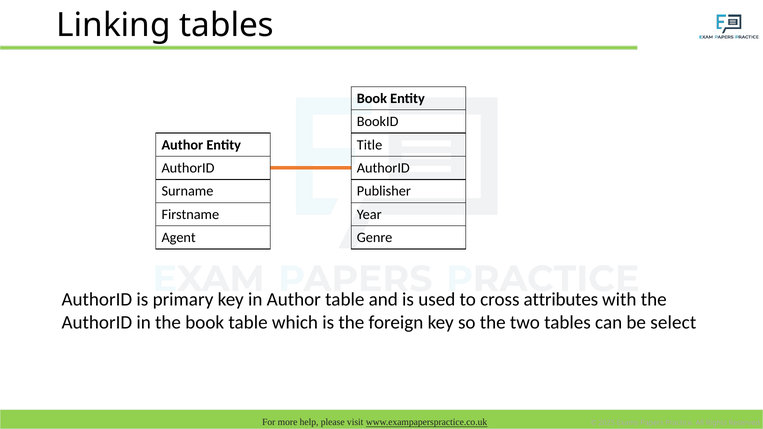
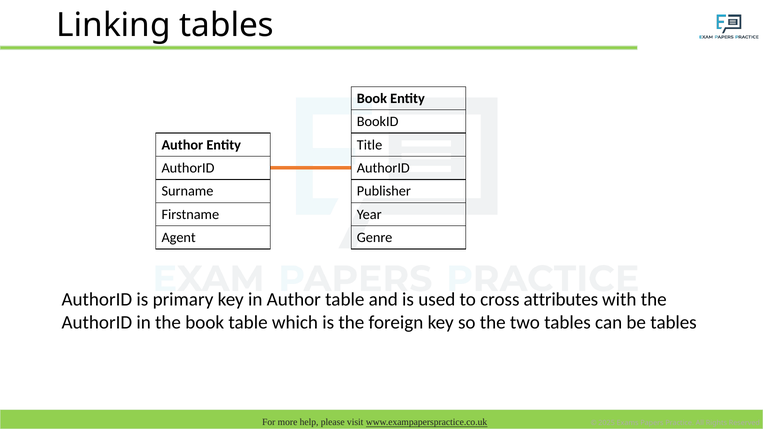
be select: select -> tables (673, 323)
